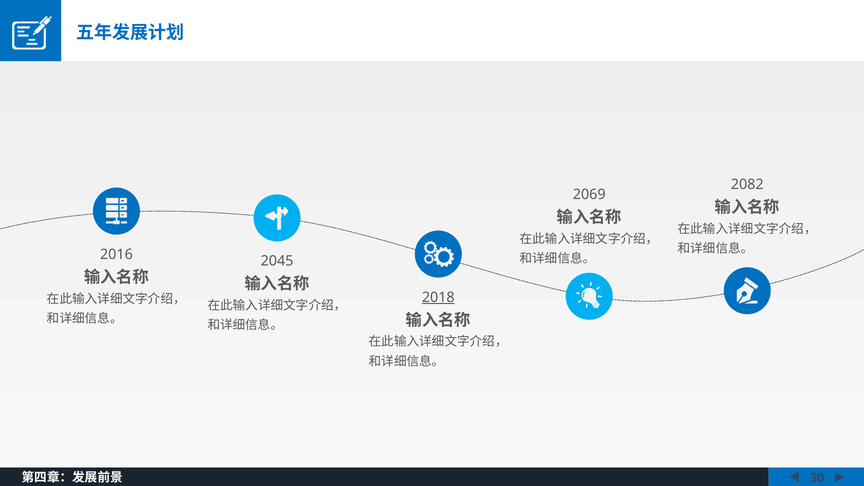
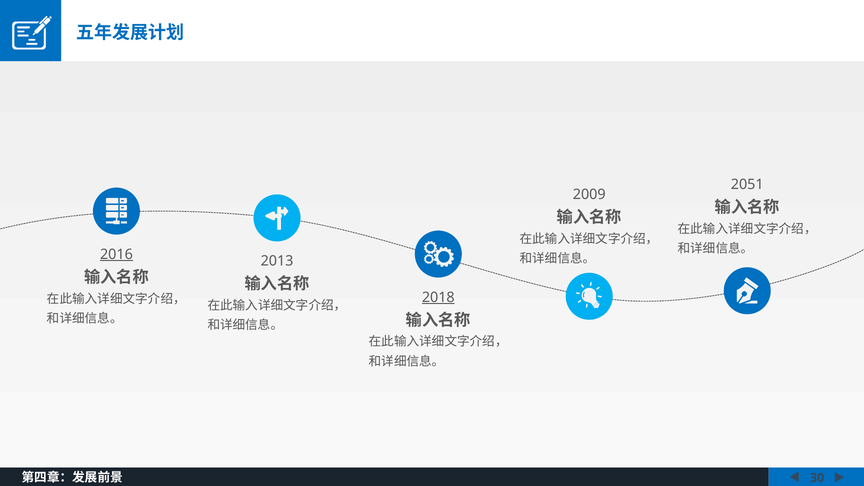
2082: 2082 -> 2051 (747, 184)
2069: 2069 -> 2009 (589, 195)
2016 underline: none -> present (116, 254)
2045: 2045 -> 2013 (277, 261)
